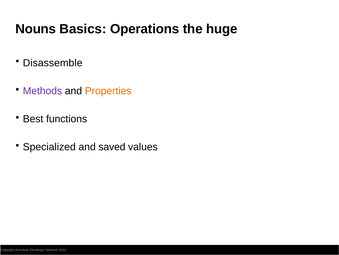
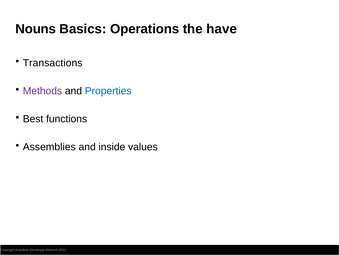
huge: huge -> have (222, 29)
Disassemble: Disassemble -> Transactions (53, 63)
Properties colour: orange -> blue (108, 91)
Specialized: Specialized -> Assemblies (49, 147)
saved: saved -> inside (112, 147)
